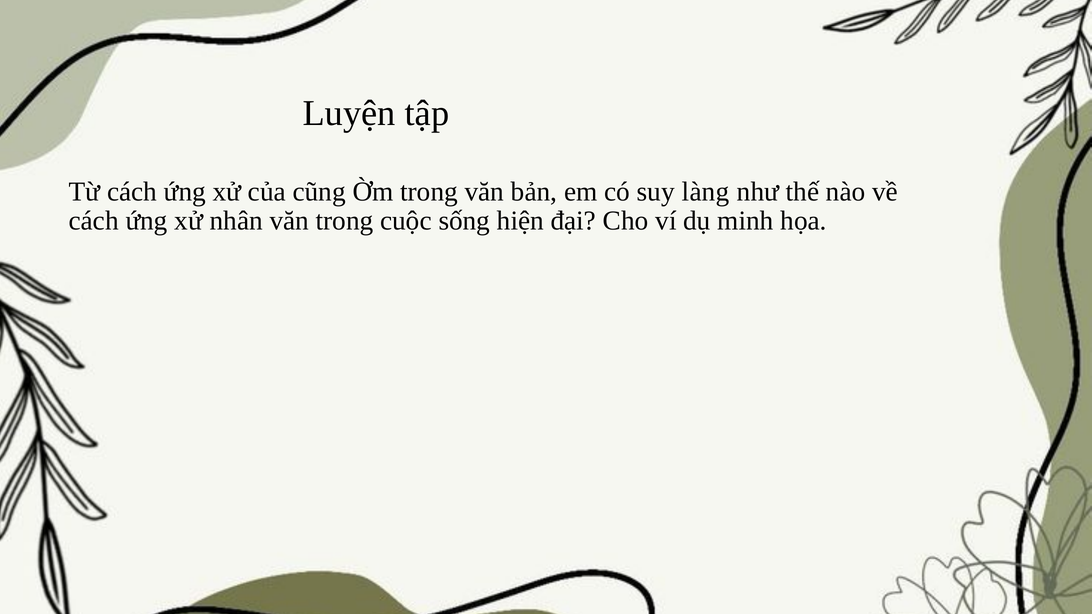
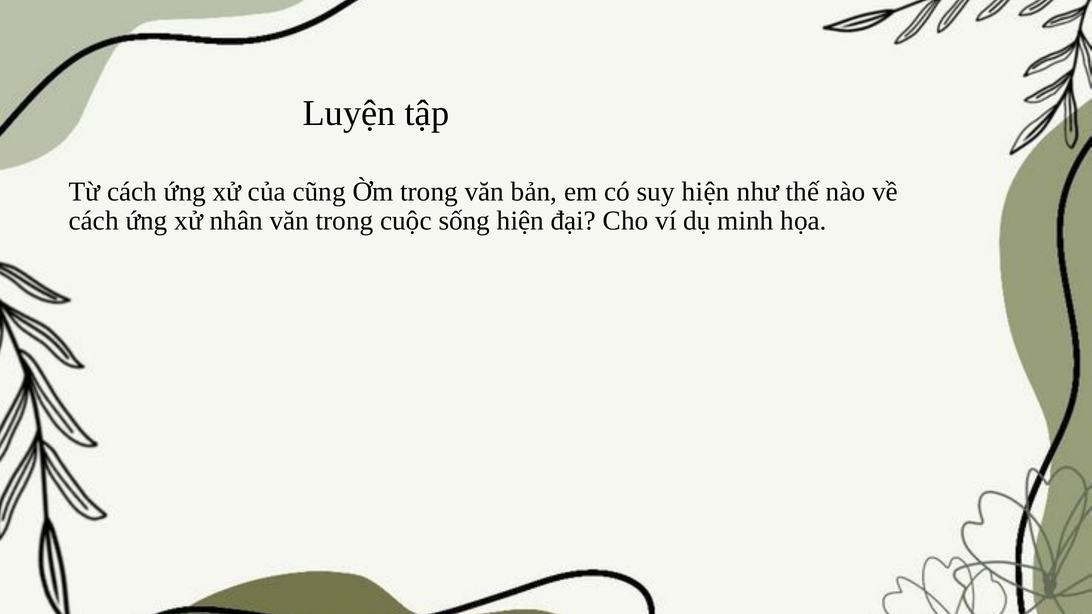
suy làng: làng -> hiện (706, 192)
